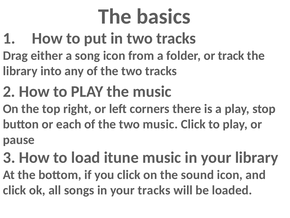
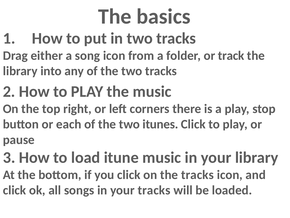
two music: music -> itunes (160, 124)
the sound: sound -> tracks (197, 174)
